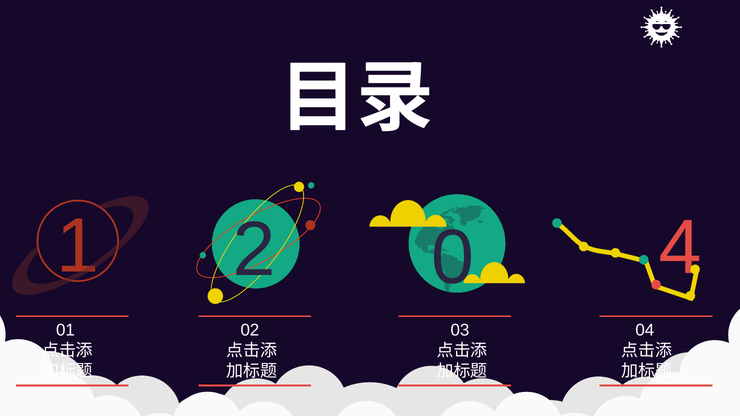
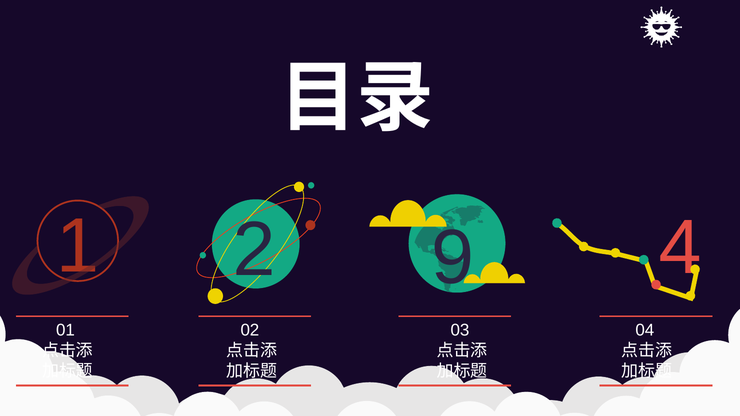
0: 0 -> 9 (453, 258)
